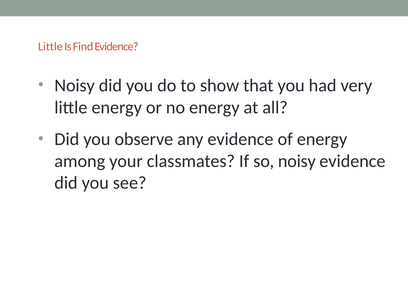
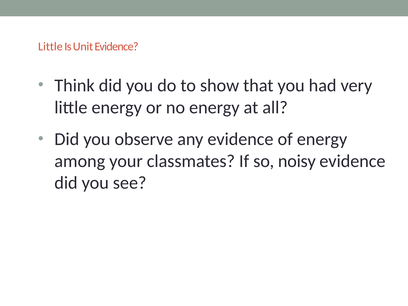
Find: Find -> Unit (83, 47)
Noisy: Noisy -> Think (75, 86)
